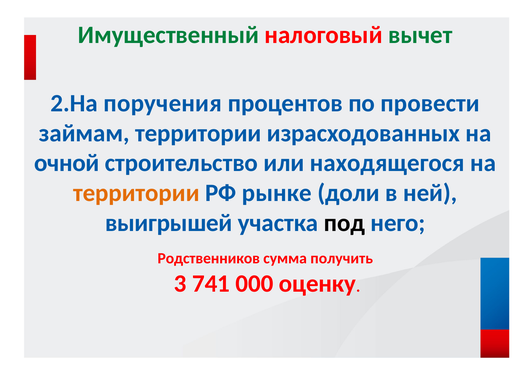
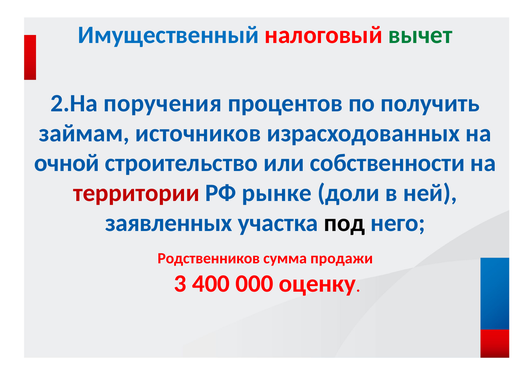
Имущественный colour: green -> blue (168, 35)
провести: провести -> получить (430, 103)
займам территории: территории -> источников (198, 133)
находящегося: находящегося -> собственности (387, 163)
территории colour: orange -> red (136, 193)
выигрышей: выигрышей -> заявленных (169, 223)
получить: получить -> продажи (342, 258)
741: 741 -> 400 (211, 283)
